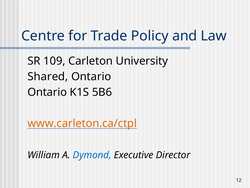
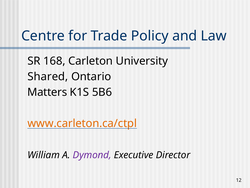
109: 109 -> 168 (54, 61)
Ontario: Ontario -> Matters (47, 92)
Dymond colour: blue -> purple (92, 155)
